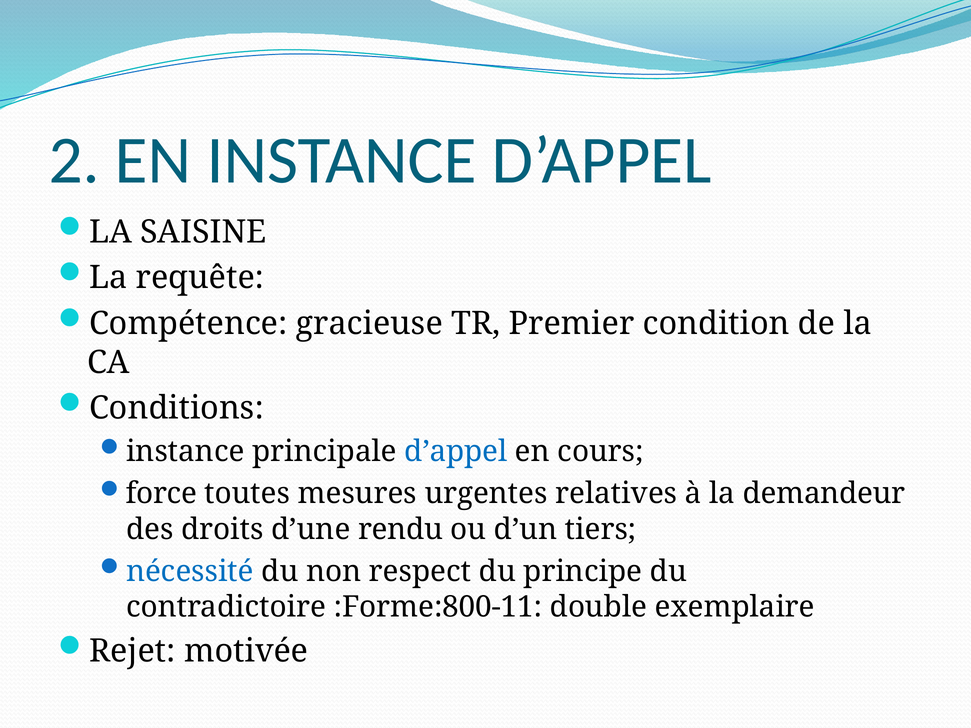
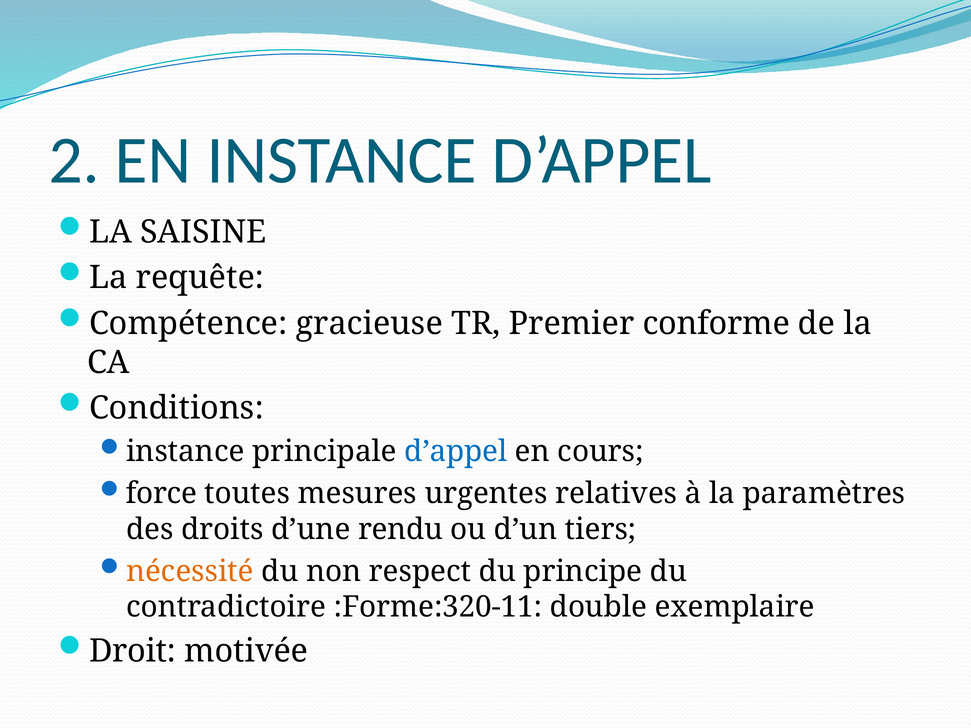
condition: condition -> conforme (716, 324)
demandeur: demandeur -> paramètres (824, 494)
nécessité colour: blue -> orange (190, 572)
:Forme:800-11: :Forme:800-11 -> :Forme:320-11 (438, 607)
Rejet: Rejet -> Droit (133, 652)
